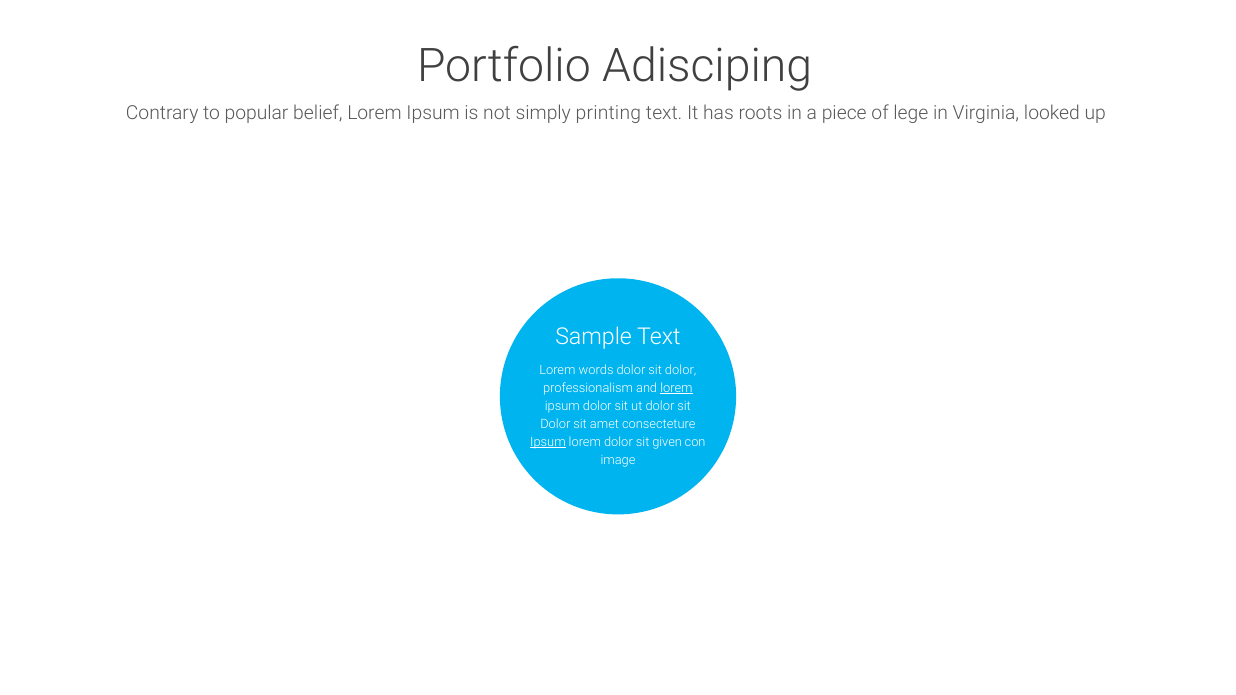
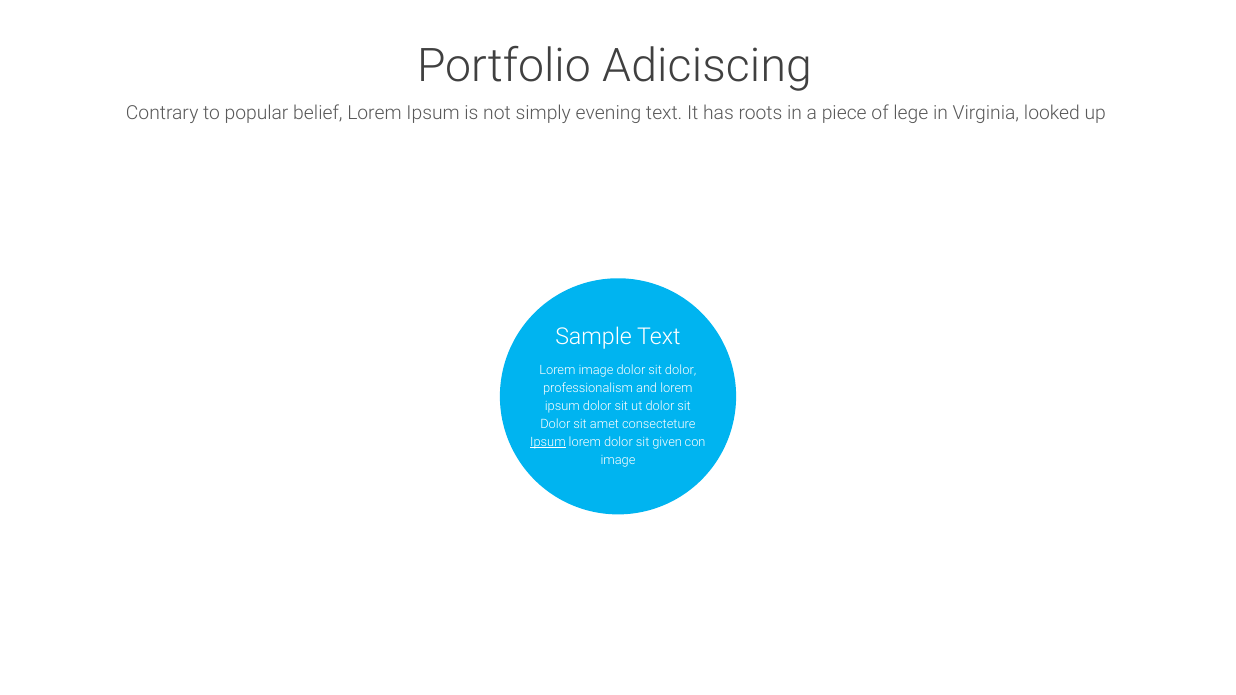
Adisciping: Adisciping -> Adiciscing (707, 66)
printing: printing -> evening (608, 113)
Lorem words: words -> image (596, 370)
lorem underline: present -> none (676, 388)
